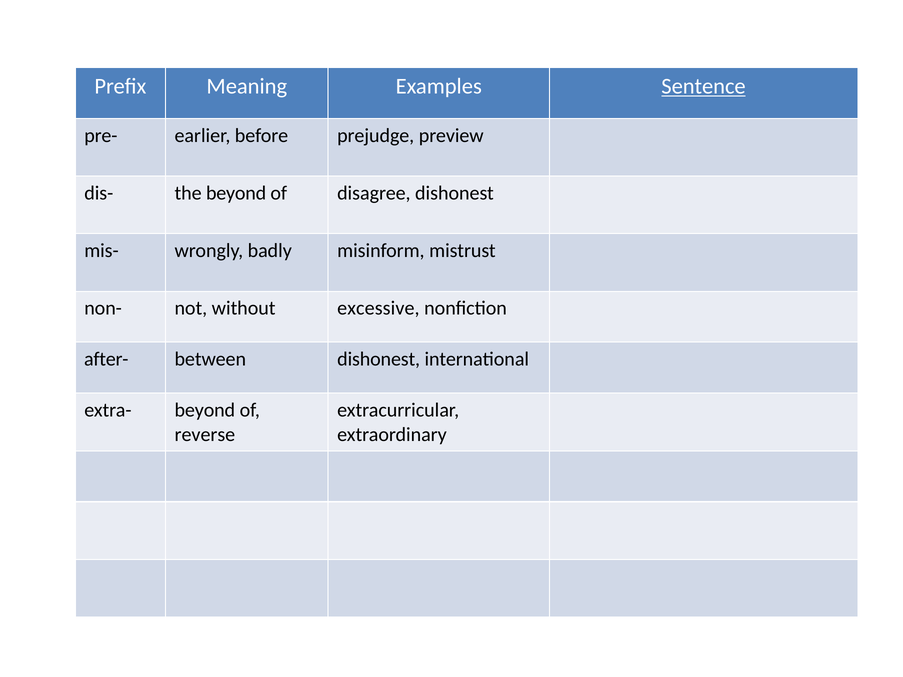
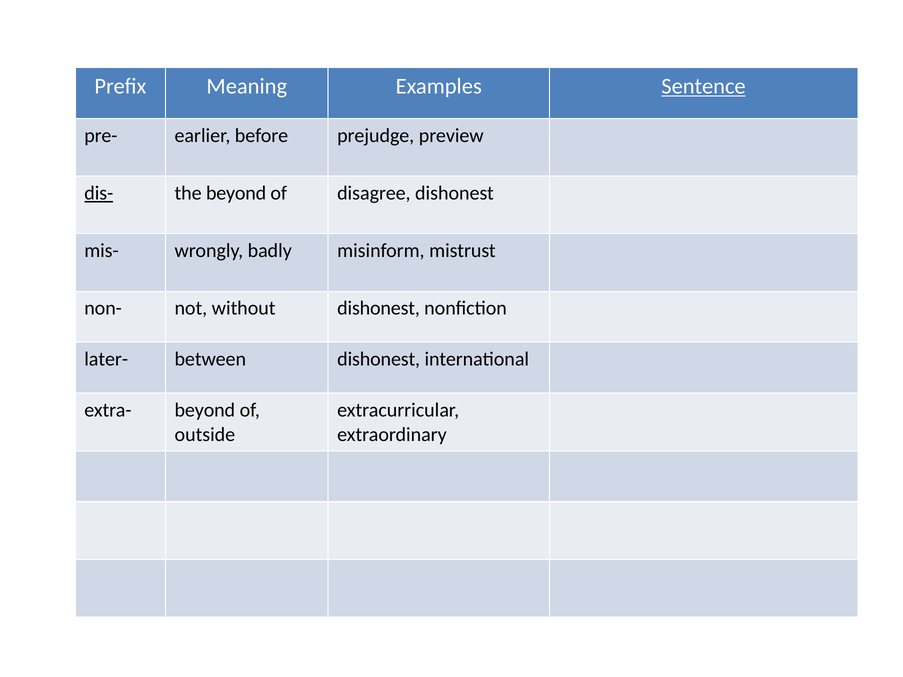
dis- underline: none -> present (99, 193)
without excessive: excessive -> dishonest (379, 308)
after-: after- -> later- (106, 359)
reverse: reverse -> outside (205, 435)
